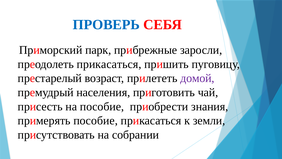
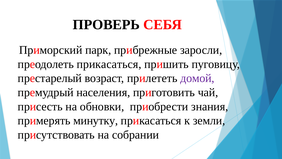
ПРОВЕРЬ colour: blue -> black (106, 25)
на пособие: пособие -> обновки (102, 106)
примерять пособие: пособие -> минутку (96, 120)
